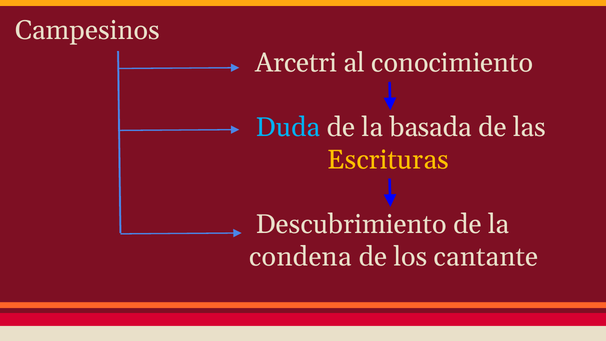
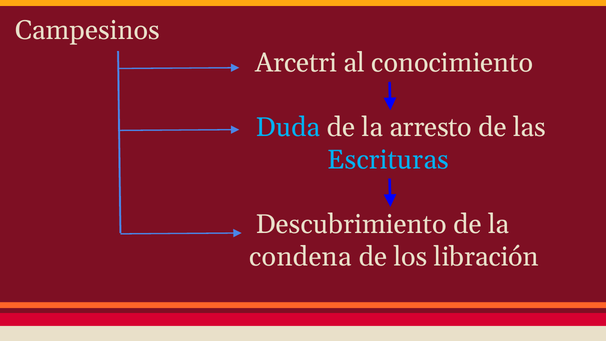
basada: basada -> arresto (431, 127)
Escrituras colour: yellow -> light blue (388, 160)
cantante: cantante -> libración (486, 257)
